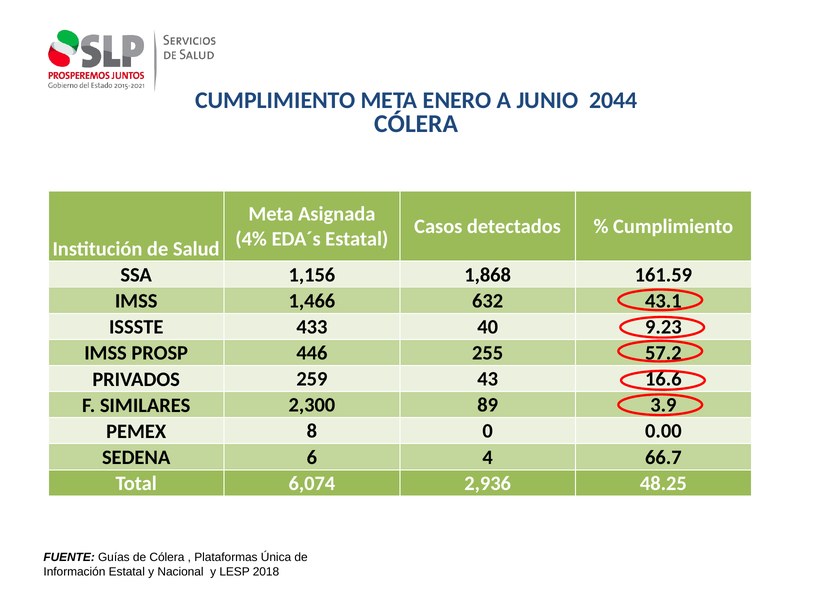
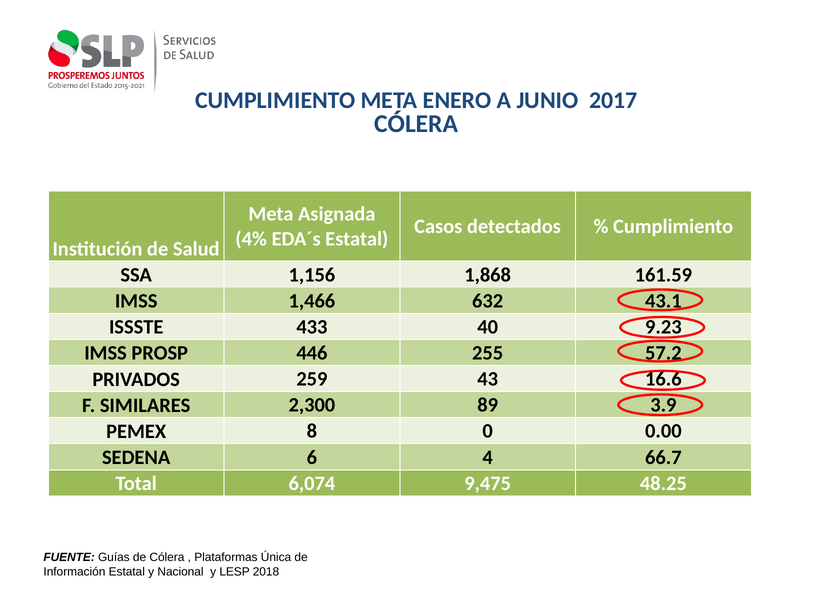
2044: 2044 -> 2017 (613, 100)
2,936: 2,936 -> 9,475 (488, 484)
